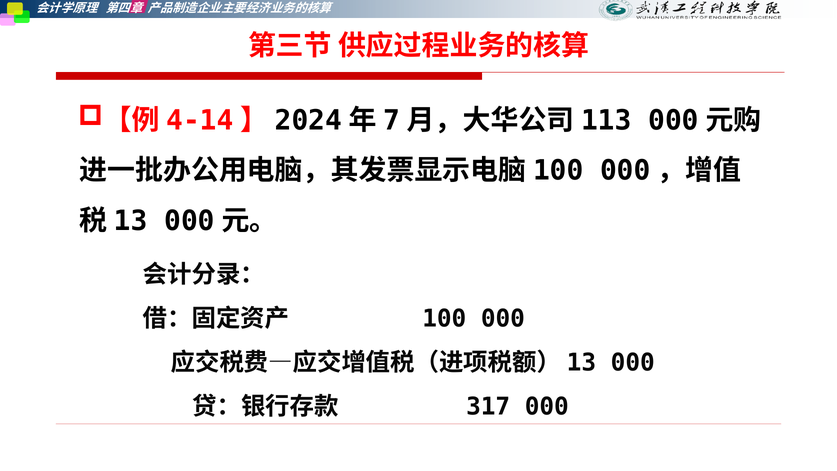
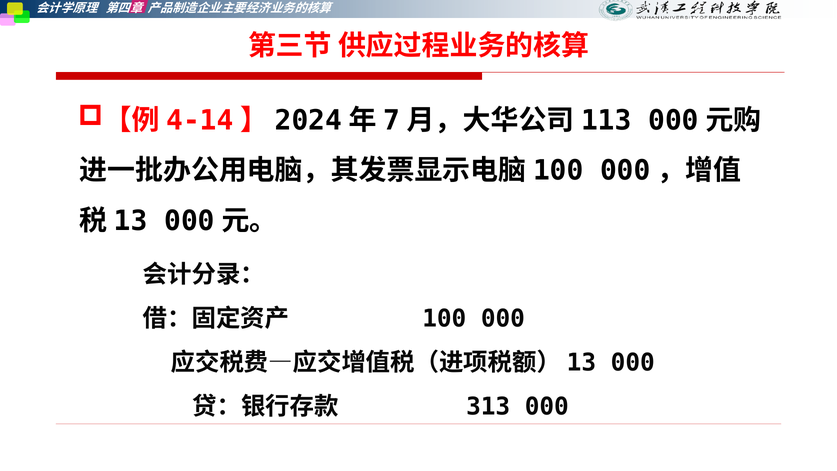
317: 317 -> 313 (488, 406)
